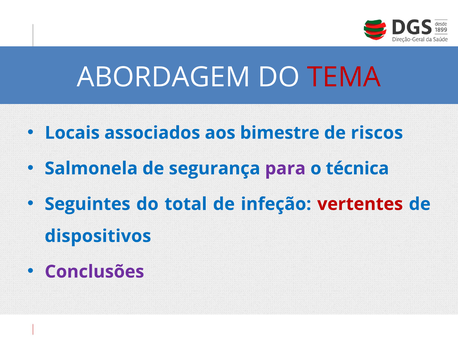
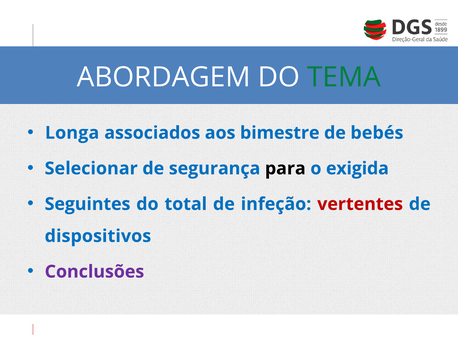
TEMA colour: red -> green (344, 77)
Locais: Locais -> Longa (72, 133)
riscos: riscos -> bebés (377, 133)
Salmonela: Salmonela -> Selecionar (91, 169)
para colour: purple -> black (285, 169)
técnica: técnica -> exigida (357, 169)
